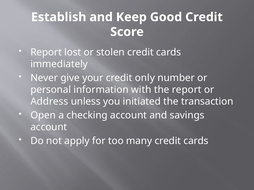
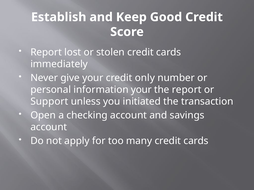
information with: with -> your (141, 90)
Address: Address -> Support (49, 102)
